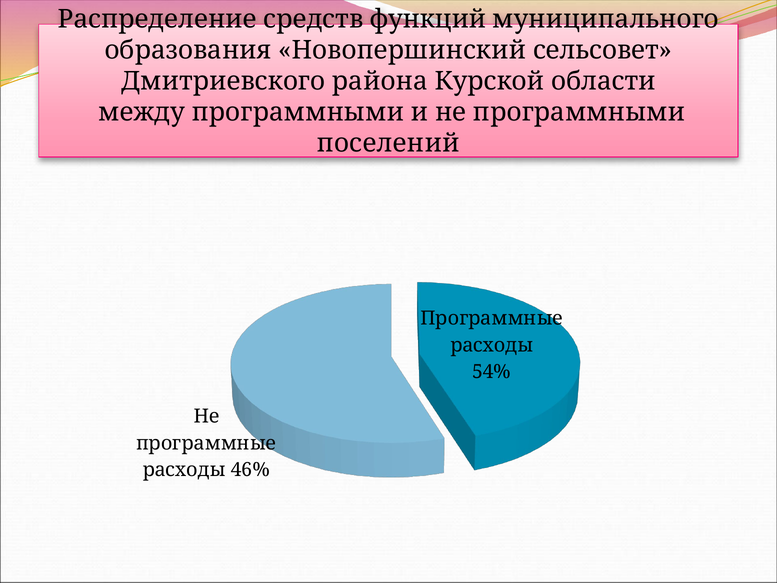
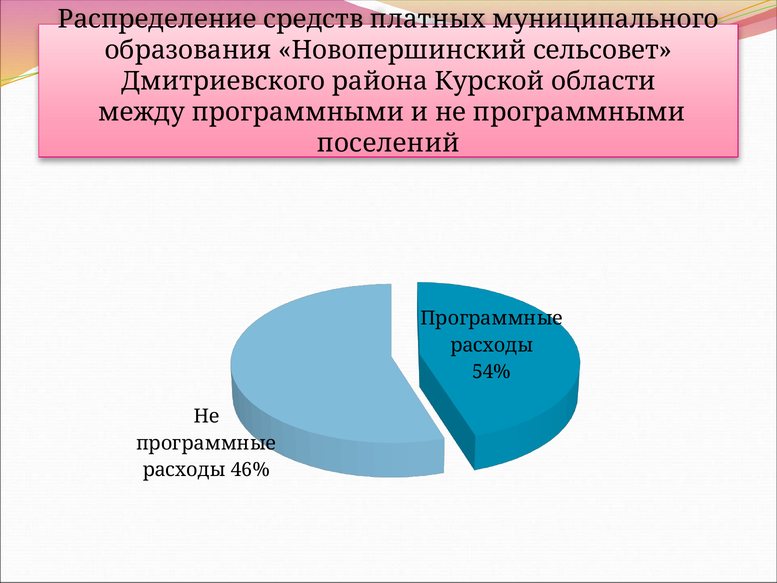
функций: функций -> платных (428, 19)
